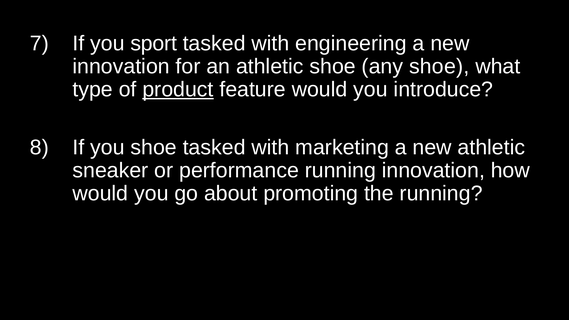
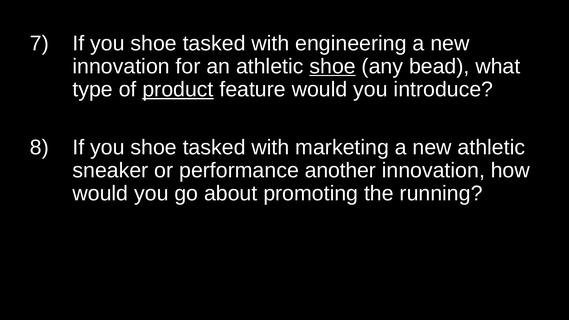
sport: sport -> shoe (154, 43)
shoe underline: none -> present (333, 66)
any shoe: shoe -> bead (439, 66)
performance running: running -> another (340, 170)
